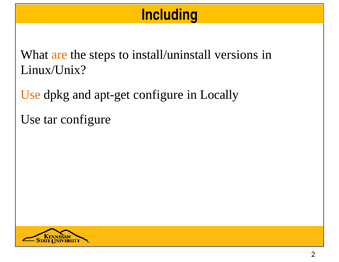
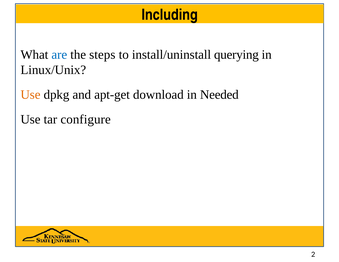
are colour: orange -> blue (59, 55)
versions: versions -> querying (236, 55)
apt-get configure: configure -> download (158, 95)
Locally: Locally -> Needed (219, 95)
